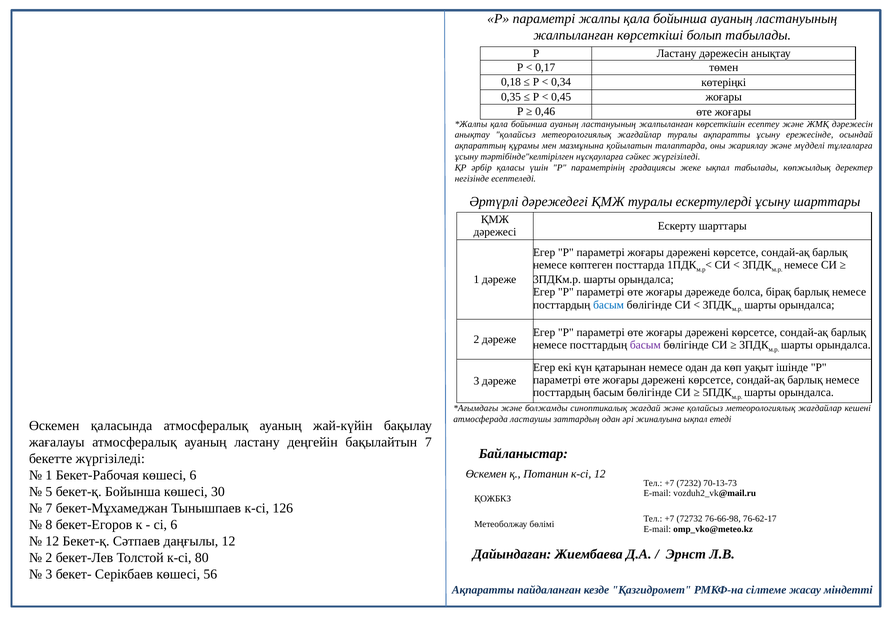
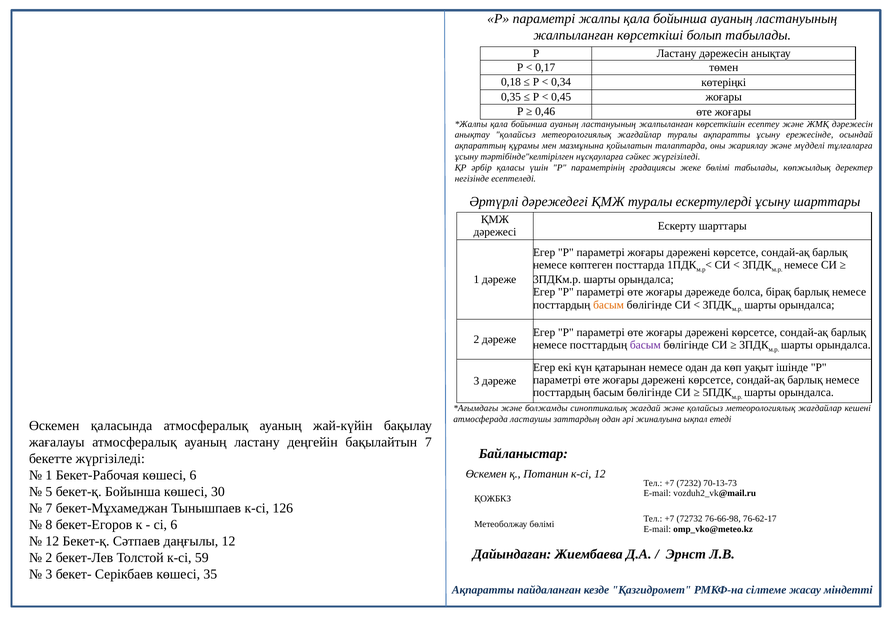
жеке ықпал: ықпал -> бөлімі (718, 168)
басым colour: blue -> orange (609, 305)
80: 80 -> 59 (202, 558)
56: 56 -> 35 (210, 574)
